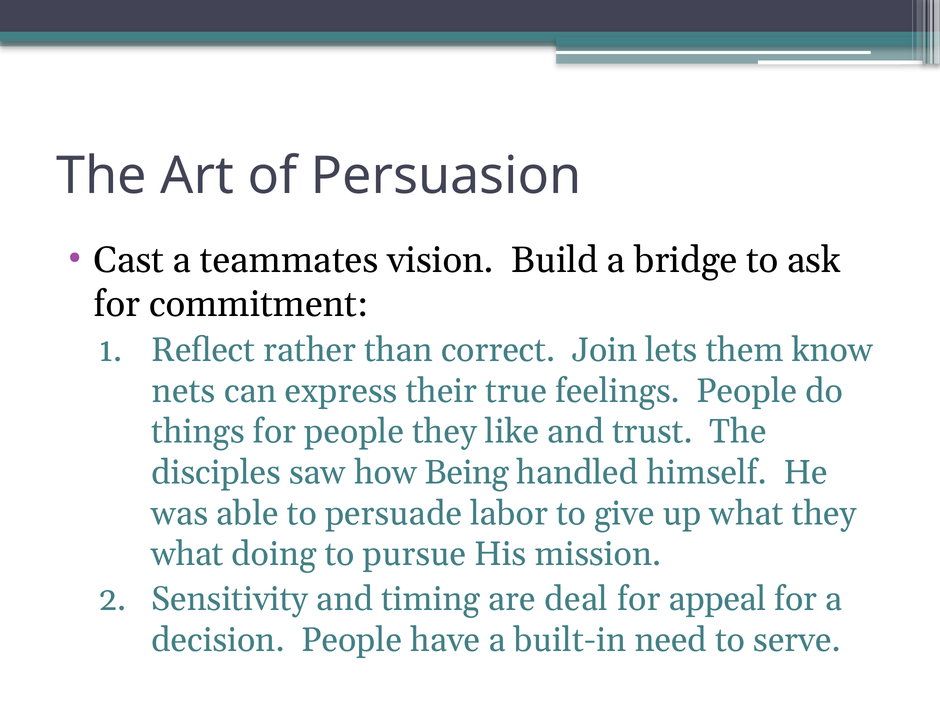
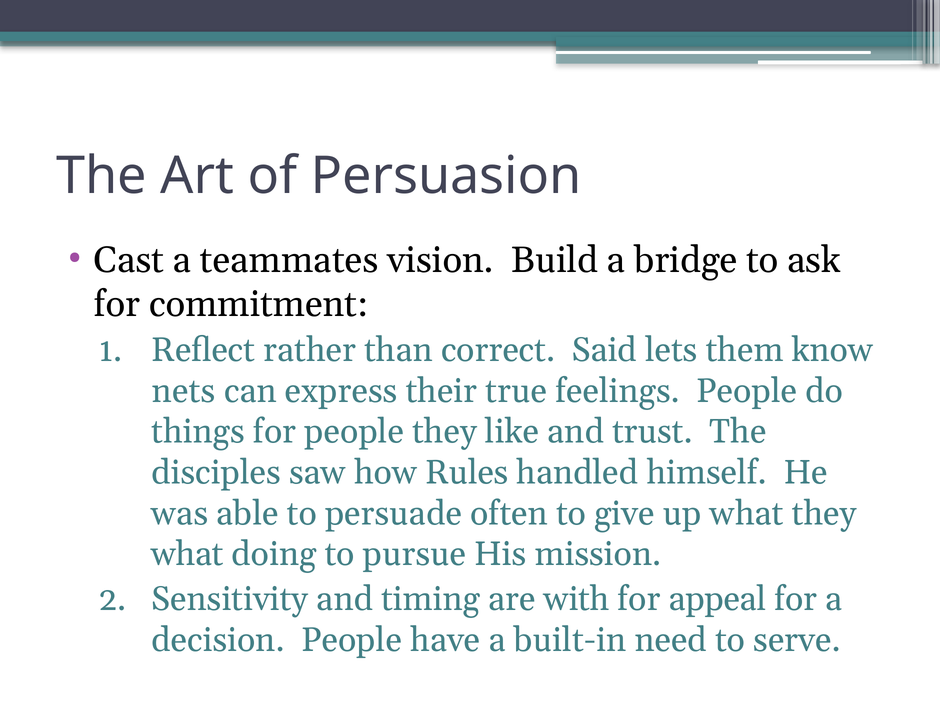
Join: Join -> Said (604, 350)
Being: Being -> Rules (467, 473)
labor: labor -> often (509, 513)
deal: deal -> with (577, 599)
